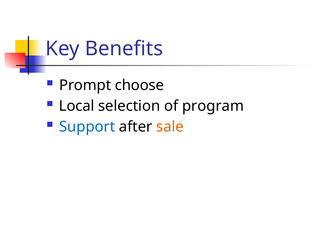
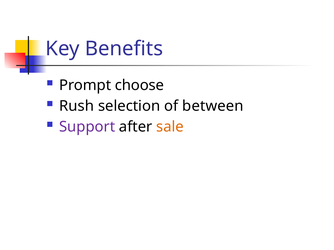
Local: Local -> Rush (77, 106)
program: program -> between (213, 106)
Support colour: blue -> purple (87, 127)
